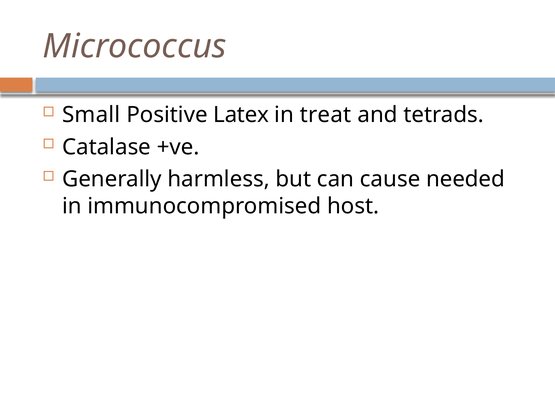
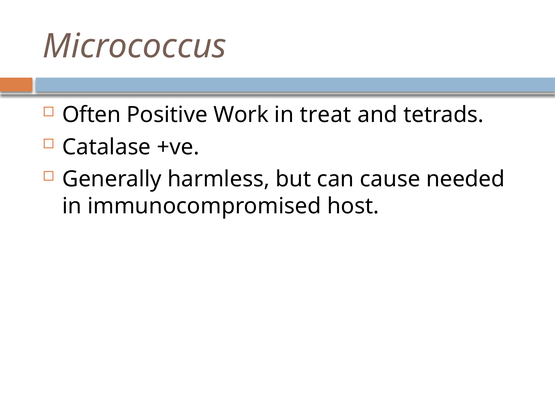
Small: Small -> Often (91, 115)
Latex: Latex -> Work (241, 115)
